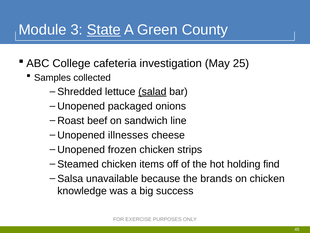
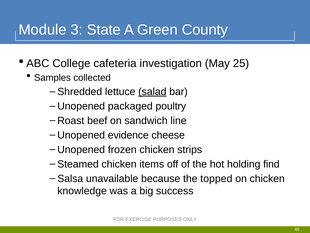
State underline: present -> none (104, 30)
onions: onions -> poultry (171, 106)
illnesses: illnesses -> evidence (128, 135)
brands: brands -> topped (216, 178)
